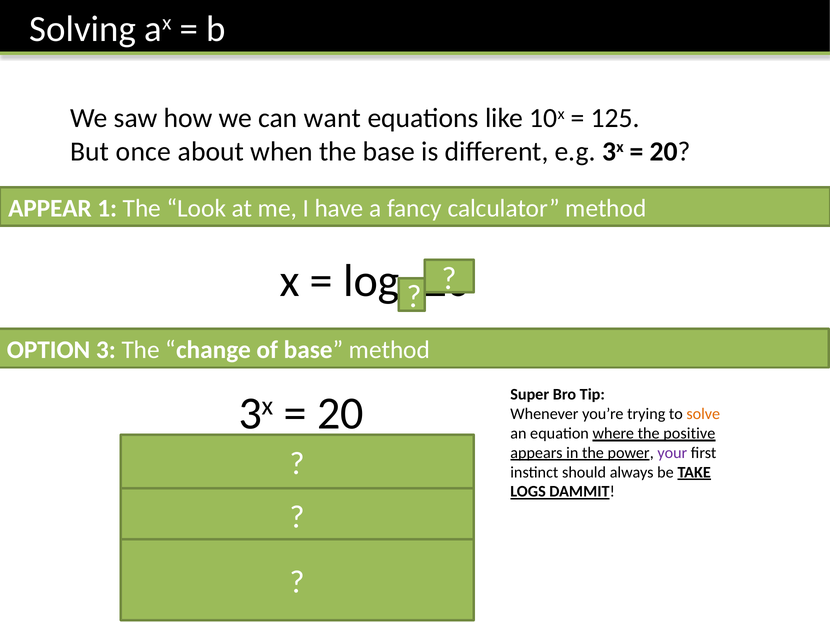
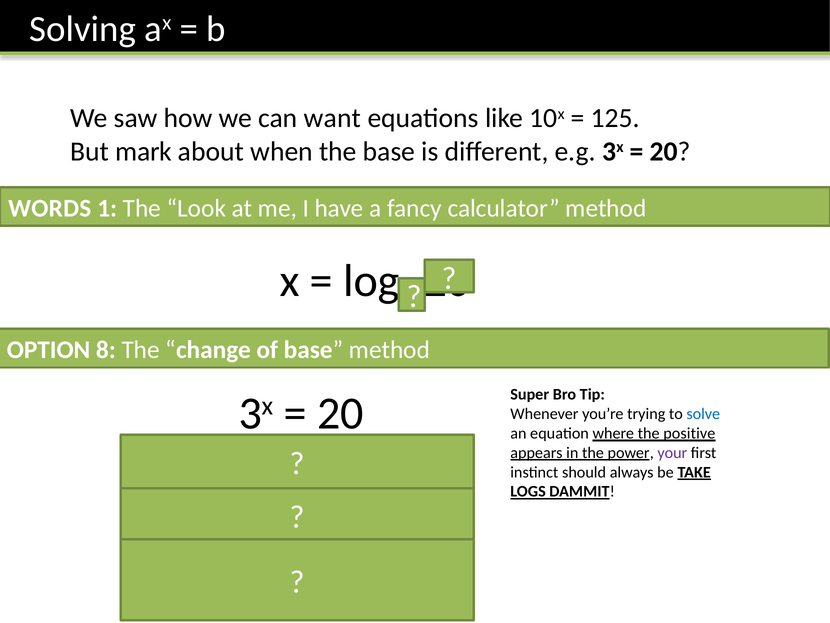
once: once -> mark (144, 151)
APPEAR: APPEAR -> WORDS (50, 208)
OPTION 3: 3 -> 8 (106, 350)
solve colour: orange -> blue (703, 414)
